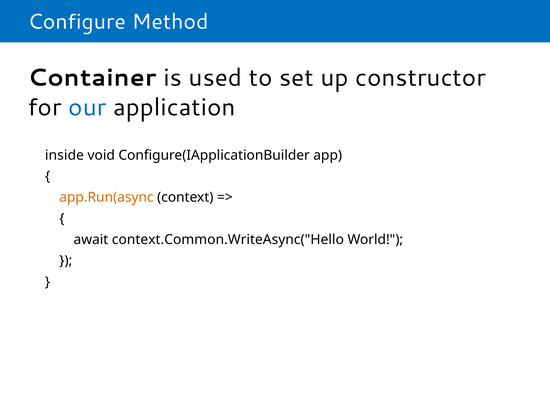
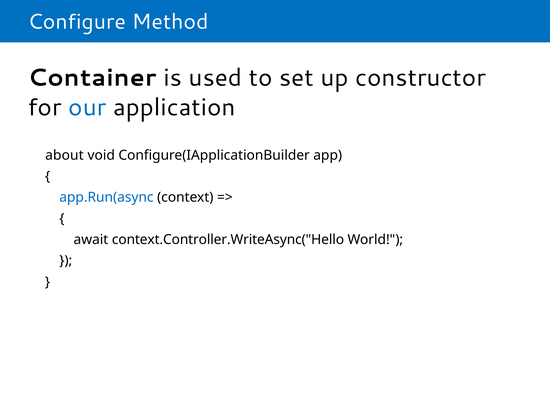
inside: inside -> about (64, 155)
app.Run(async colour: orange -> blue (106, 197)
context.Common.WriteAsync("Hello: context.Common.WriteAsync("Hello -> context.Controller.WriteAsync("Hello (228, 239)
